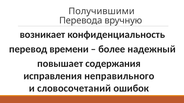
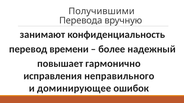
возникает: возникает -> занимают (42, 35)
содержания: содержания -> гармонично (113, 64)
словосочетаний: словосочетаний -> доминирующее (74, 89)
